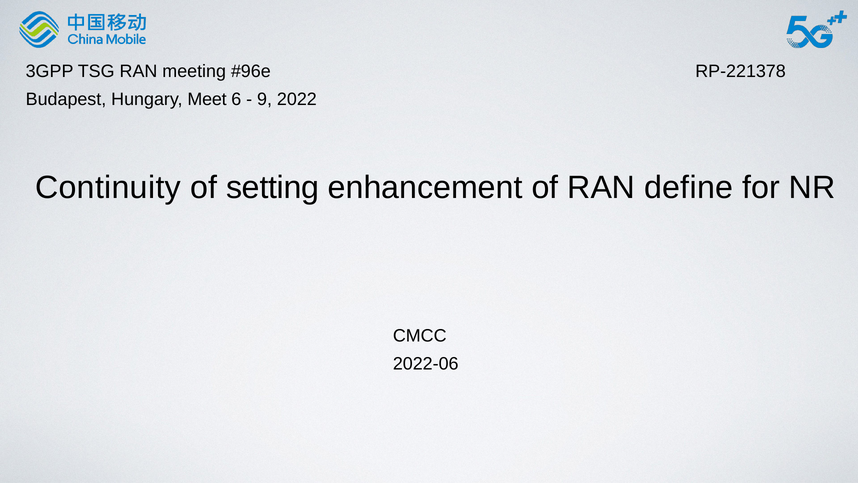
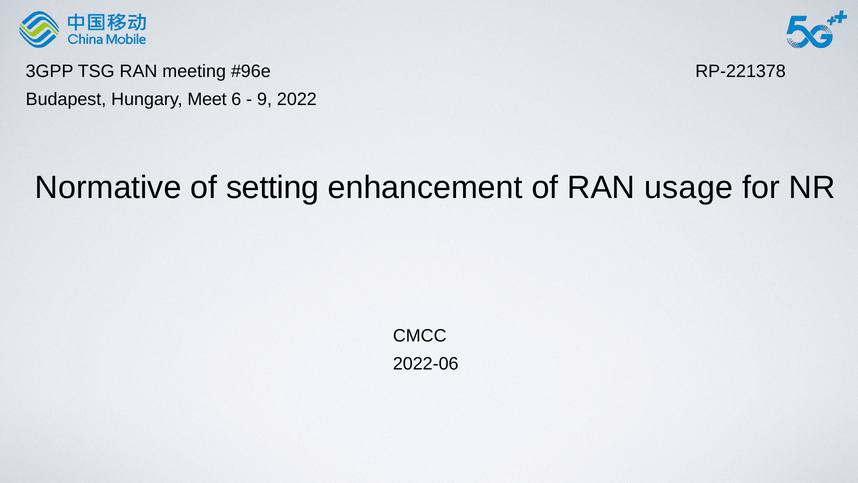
Continuity: Continuity -> Normative (108, 187)
define: define -> usage (689, 187)
